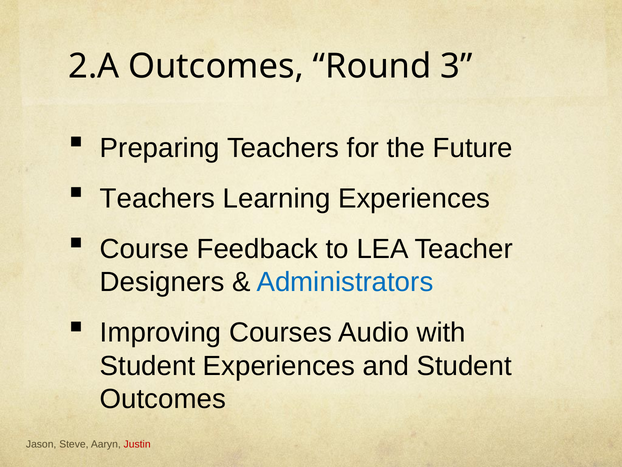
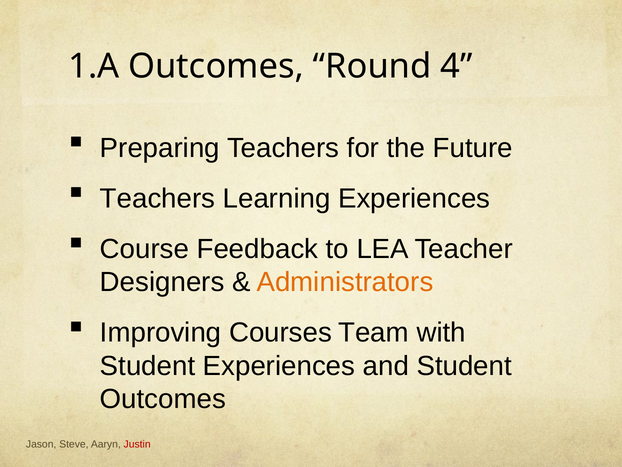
2.A: 2.A -> 1.A (94, 66)
3: 3 -> 4 (456, 66)
Administrators colour: blue -> orange (345, 282)
Audio: Audio -> Team (374, 332)
